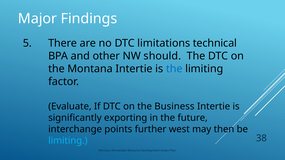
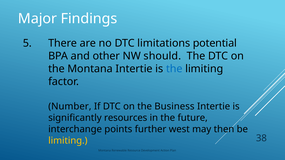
technical: technical -> potential (215, 43)
Evaluate: Evaluate -> Number (70, 107)
exporting: exporting -> resources (126, 118)
limiting colour: light blue -> yellow (68, 141)
